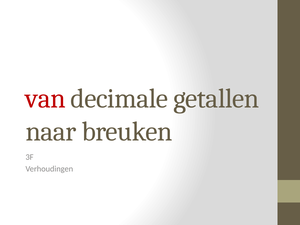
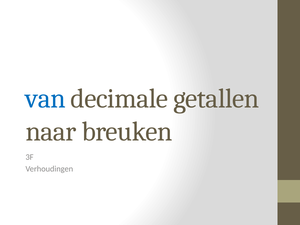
van colour: red -> blue (46, 99)
